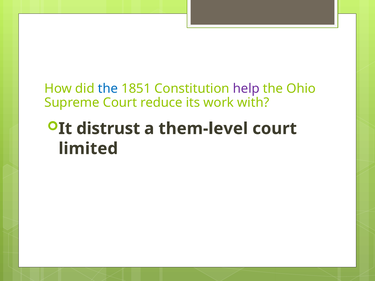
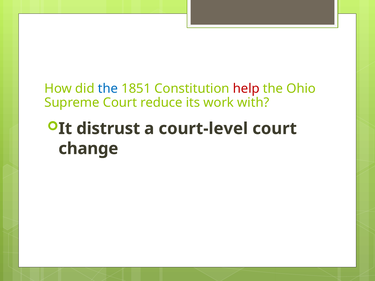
help colour: purple -> red (246, 89)
them-level: them-level -> court-level (203, 129)
limited: limited -> change (88, 149)
